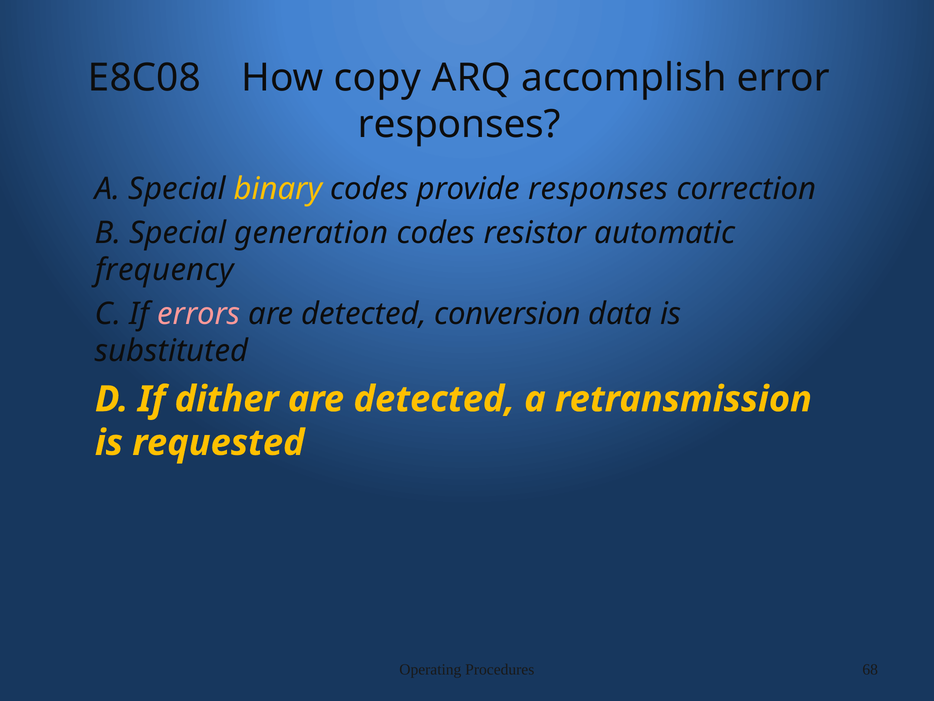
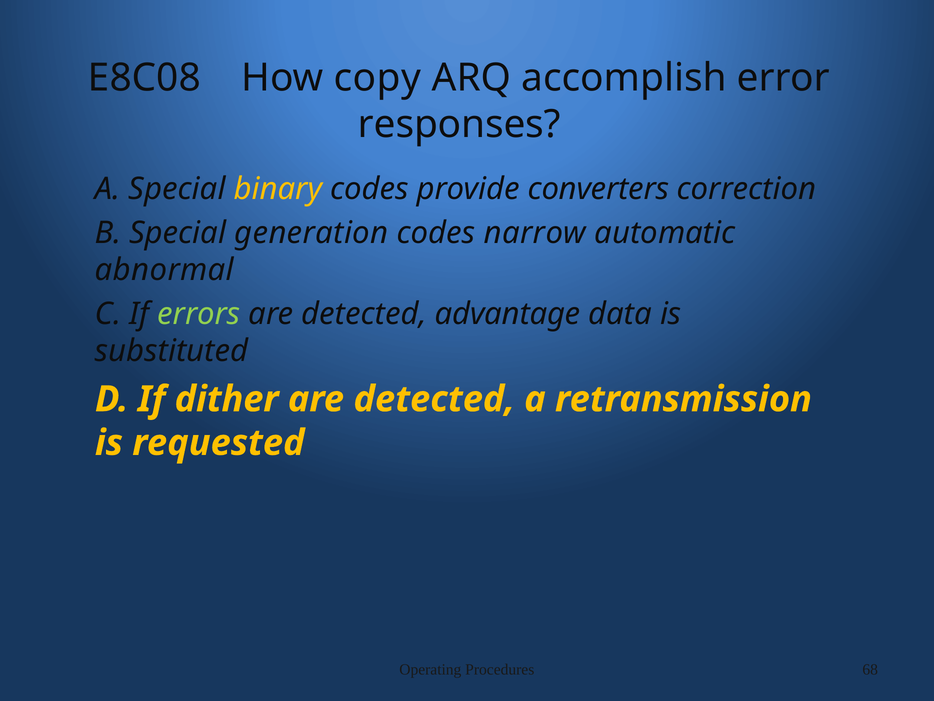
provide responses: responses -> converters (598, 189)
resistor: resistor -> narrow (535, 233)
frequency: frequency -> abnormal (164, 270)
errors colour: pink -> light green (199, 313)
conversion: conversion -> advantage (508, 313)
